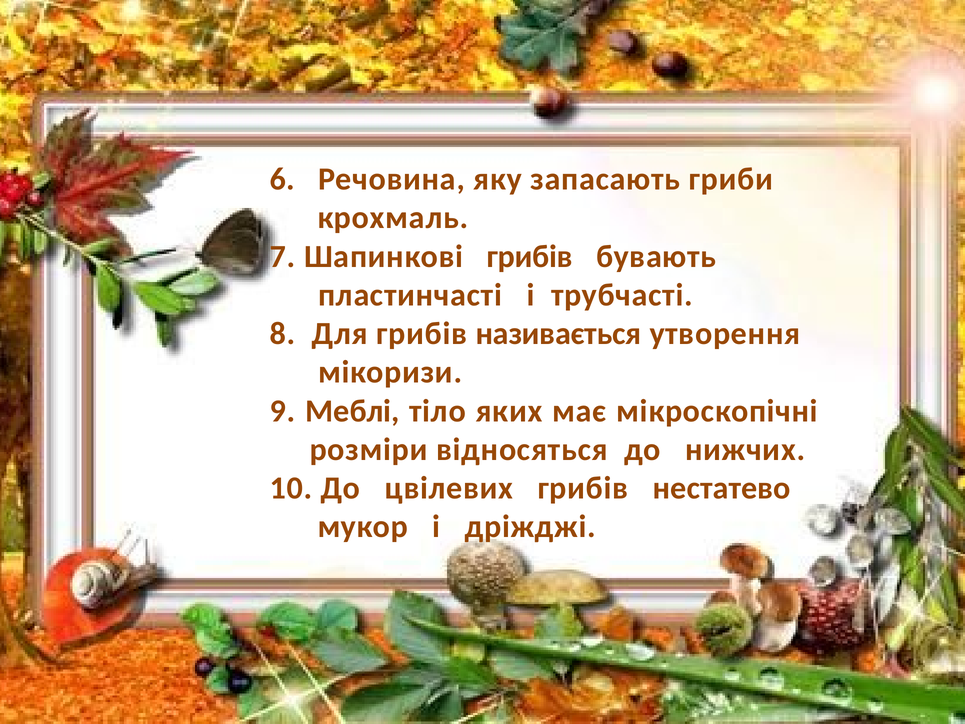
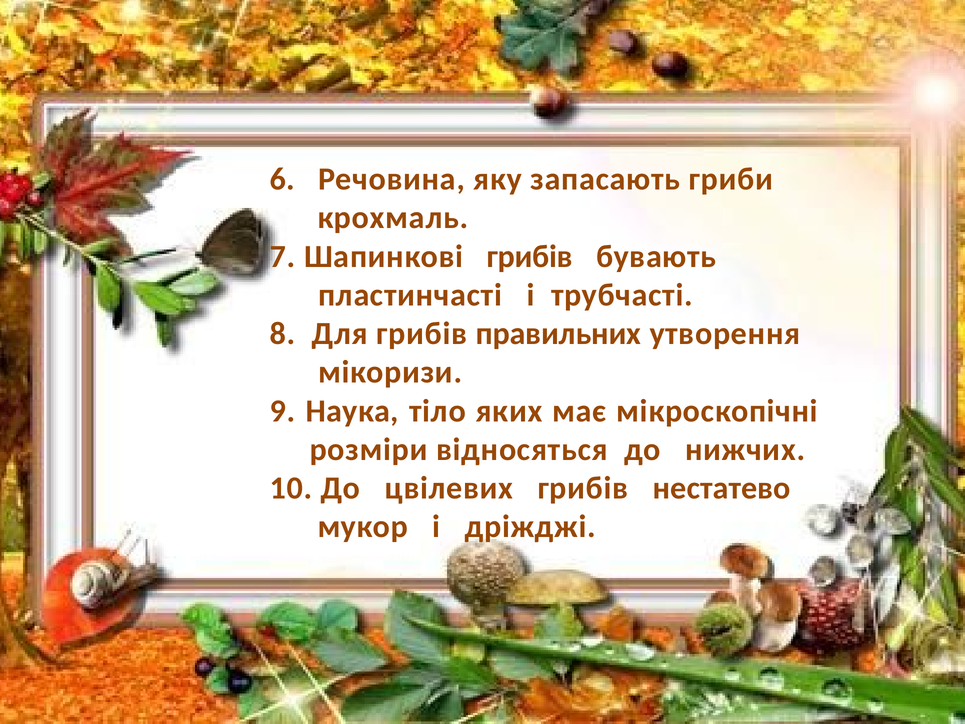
називається: називається -> правильних (558, 334)
Меблі: Меблі -> Наука (352, 411)
